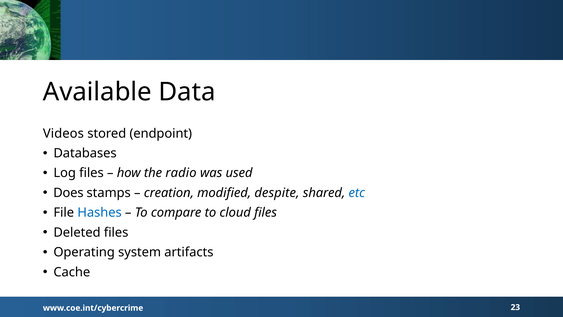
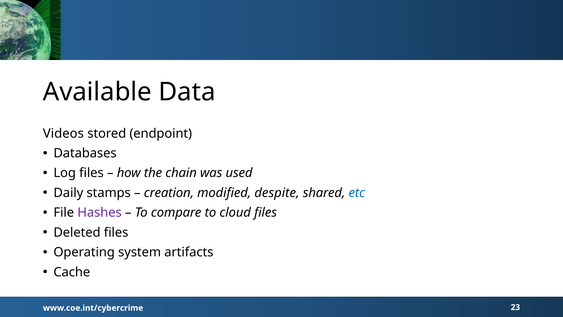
radio: radio -> chain (181, 173)
Does: Does -> Daily (68, 193)
Hashes colour: blue -> purple (100, 212)
